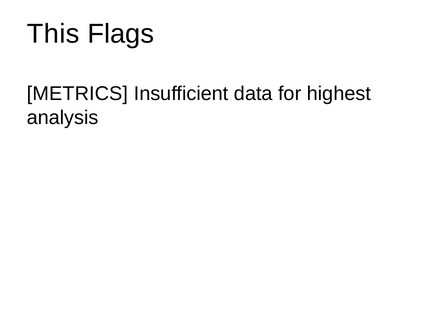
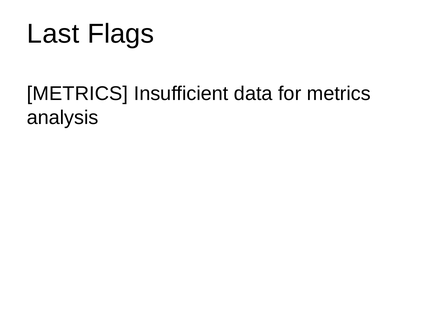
This: This -> Last (53, 34)
for highest: highest -> metrics (339, 94)
